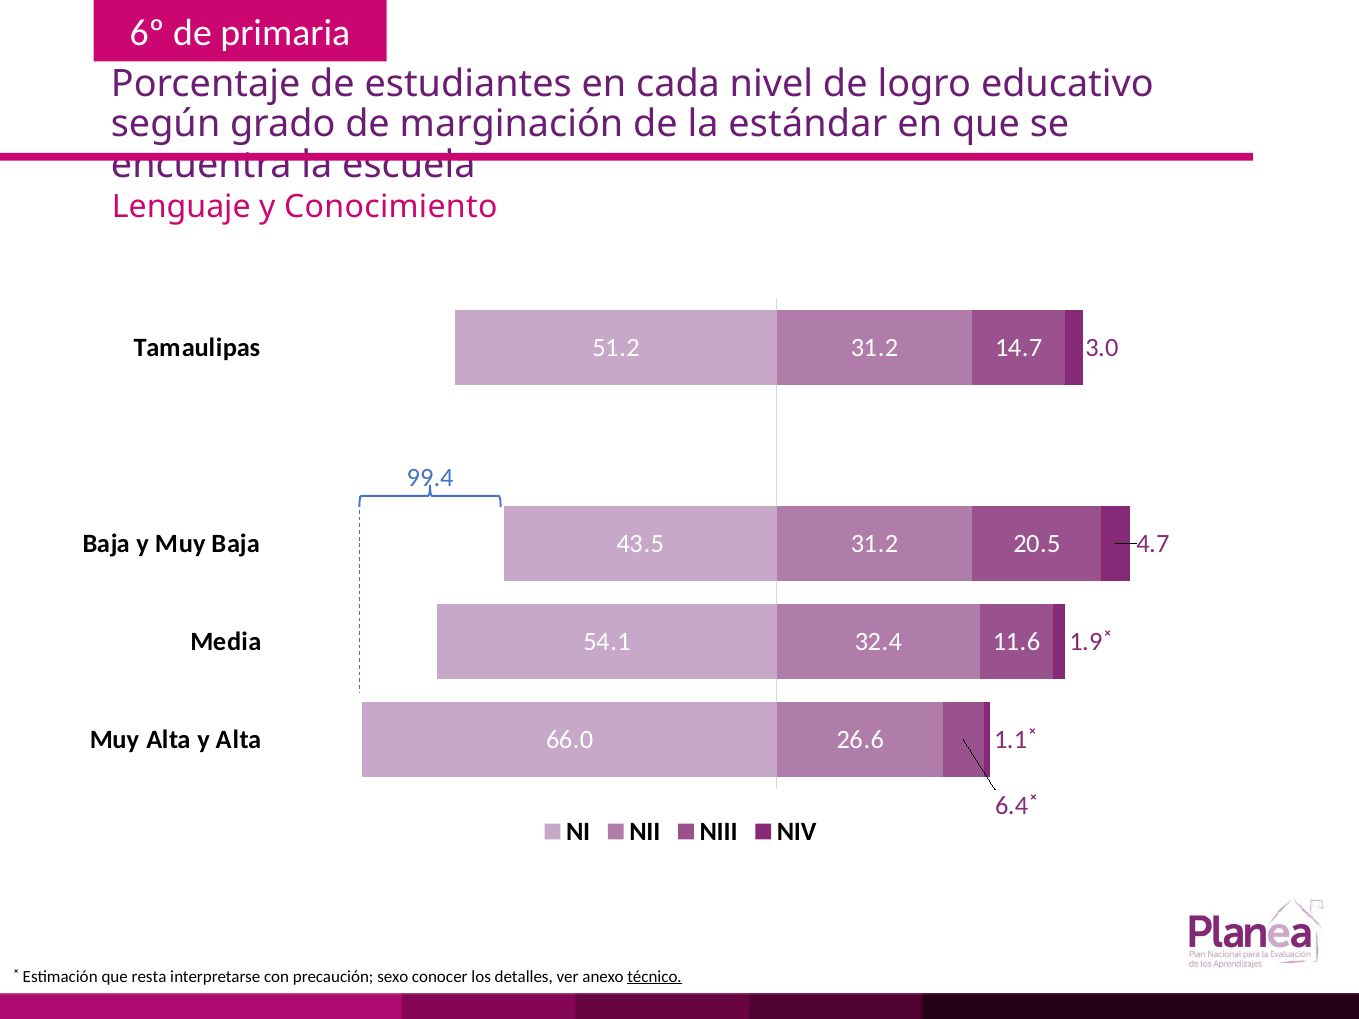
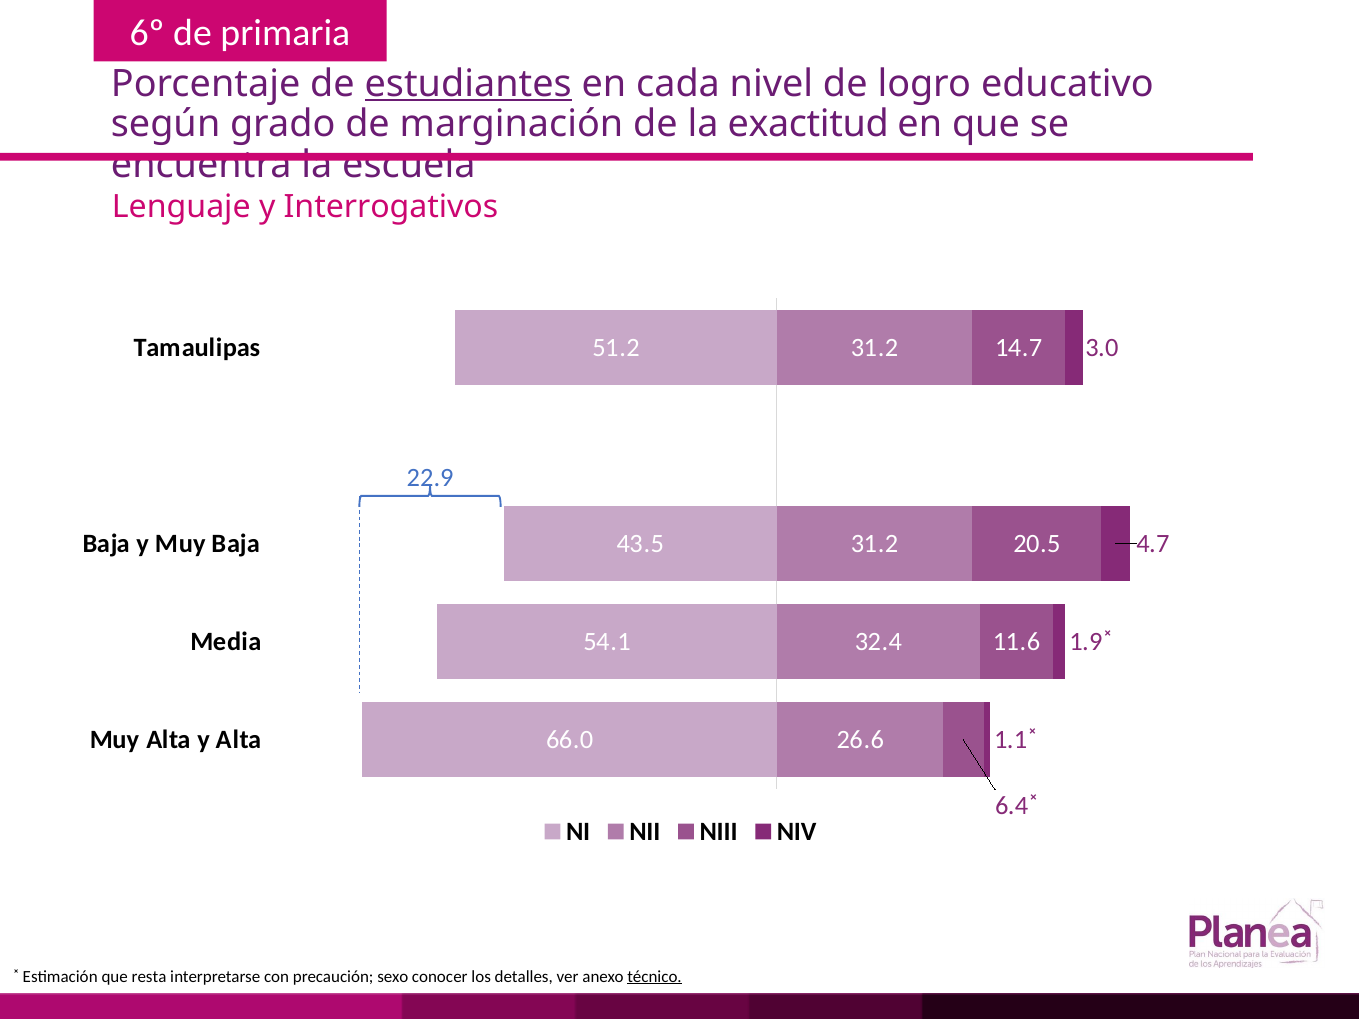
estudiantes underline: none -> present (468, 84)
estándar: estándar -> exactitud (808, 124)
Conocimiento: Conocimiento -> Interrogativos (391, 207)
99.4: 99.4 -> 22.9 (430, 477)
